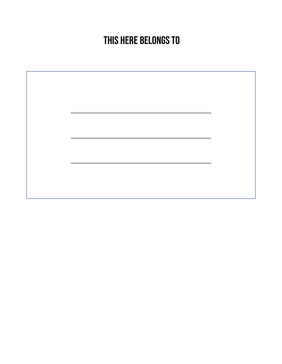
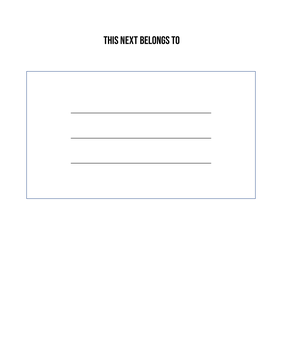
here: here -> next (129, 41)
